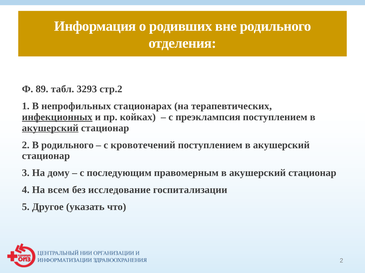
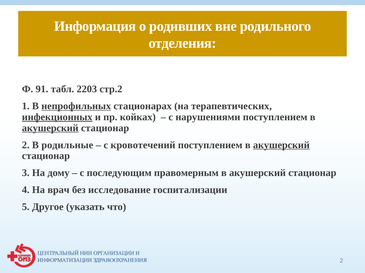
89: 89 -> 91 (42, 89)
3293: 3293 -> 2203 (87, 89)
непрофильных underline: none -> present (76, 106)
преэклампсия: преэклампсия -> нарушениями (208, 117)
В родильного: родильного -> родильные (67, 145)
акушерский underline: none -> present (281, 145)
всем: всем -> врач (59, 190)
